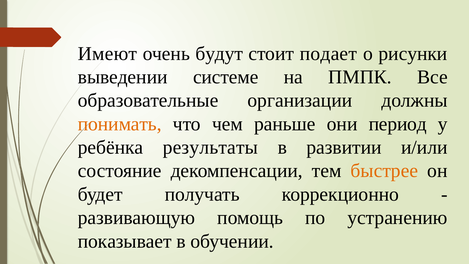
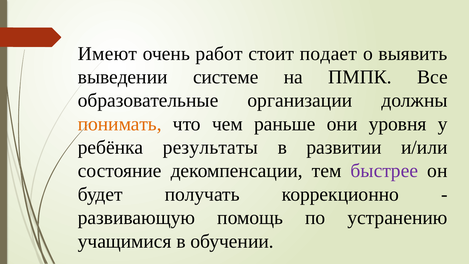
будут: будут -> работ (219, 54)
рисунки: рисунки -> выявить (413, 54)
период: период -> уровня (398, 124)
быстрее colour: orange -> purple (384, 171)
показывает: показывает -> учащимися (125, 241)
